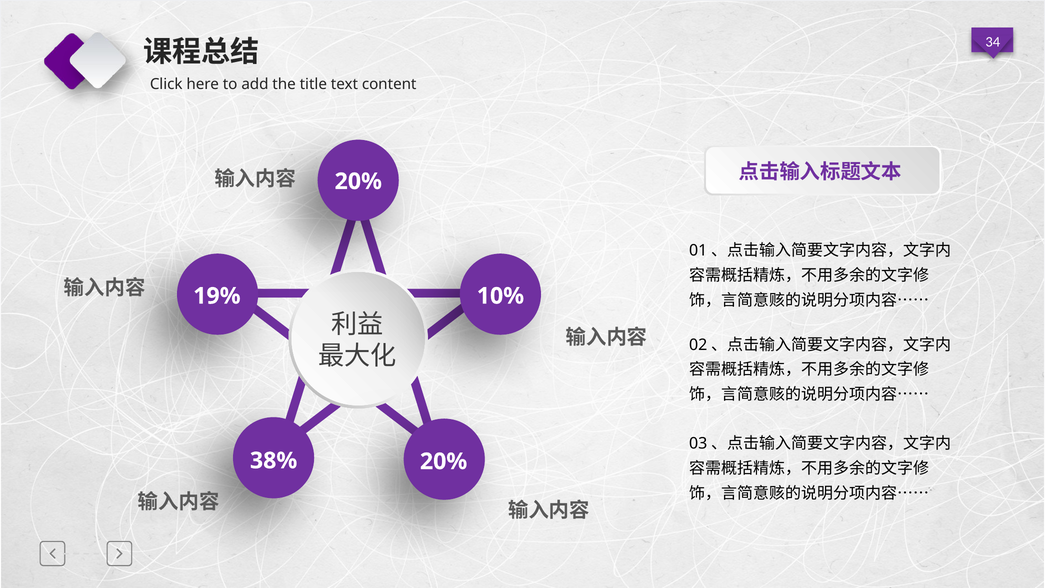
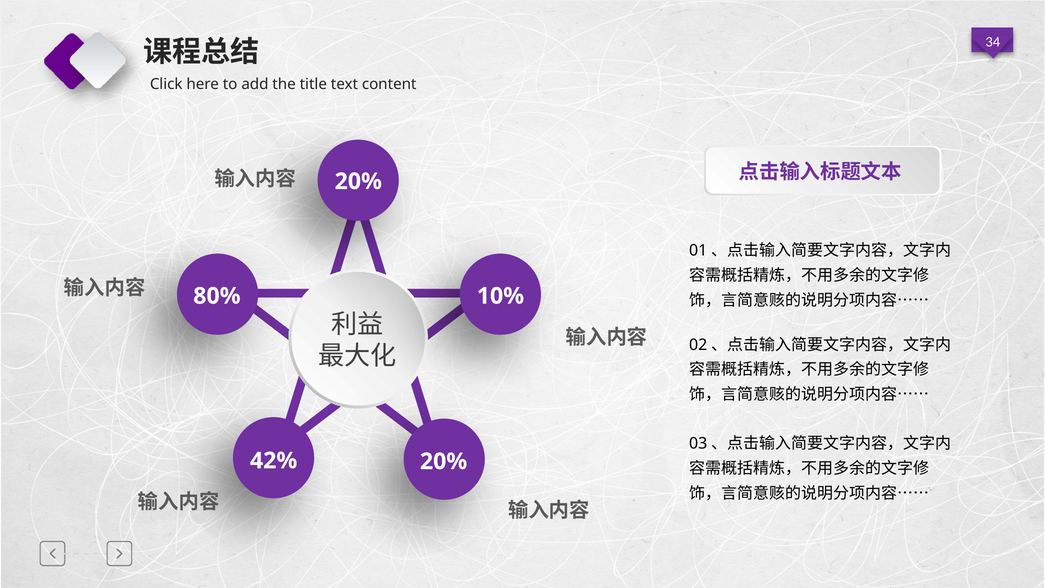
19%: 19% -> 80% (217, 296)
38%: 38% -> 42% (274, 461)
